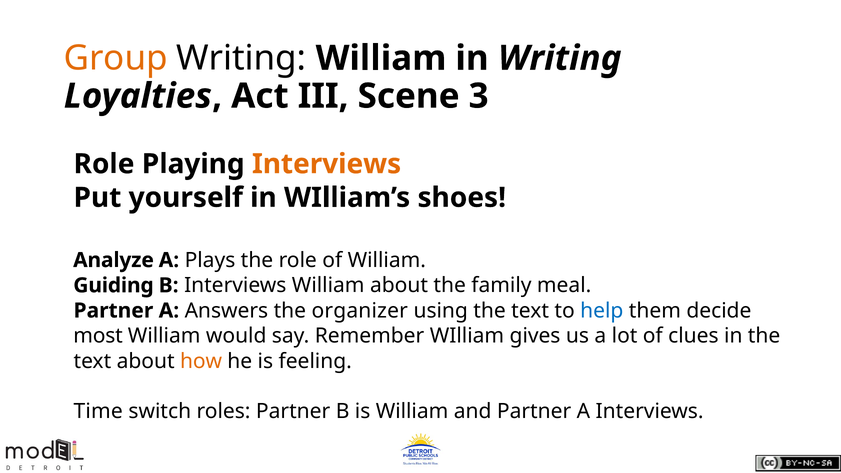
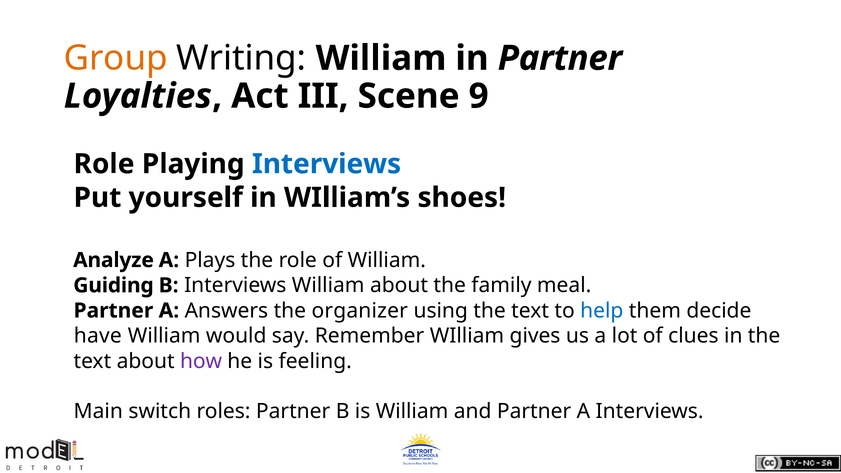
in Writing: Writing -> Partner (560, 58)
3: 3 -> 9 (479, 96)
Interviews colour: orange -> blue (327, 164)
most: most -> have (98, 336)
how colour: orange -> purple (201, 361)
Time: Time -> Main (98, 412)
